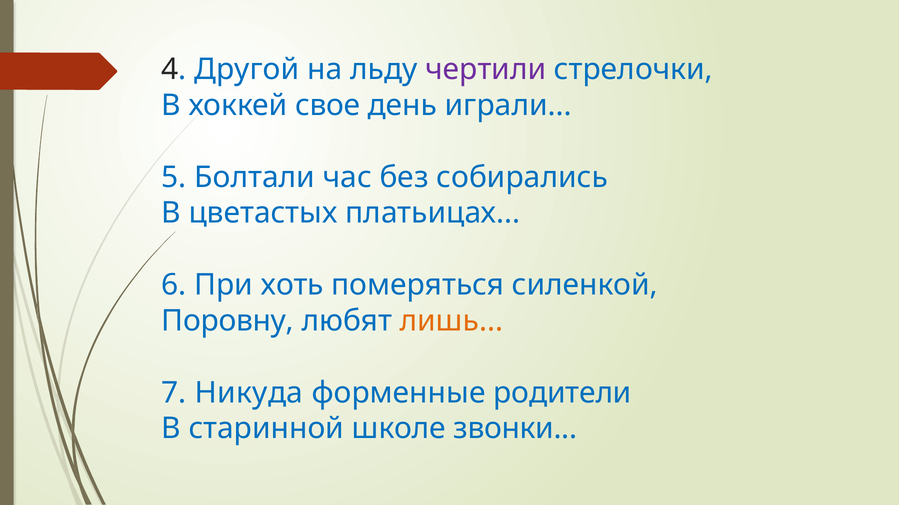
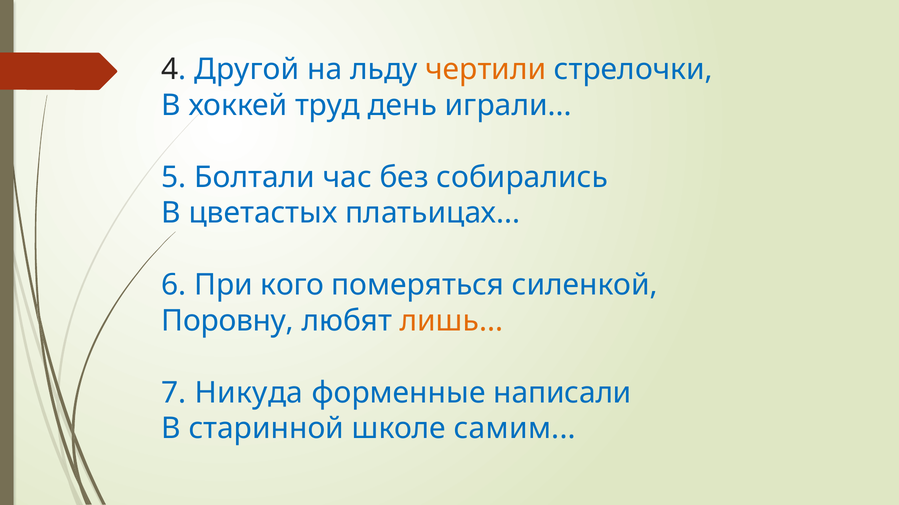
чертили colour: purple -> orange (486, 69)
свое: свое -> труд (328, 105)
хоть: хоть -> кого (292, 285)
родители: родители -> написали (562, 393)
звонки: звонки -> самим (515, 429)
